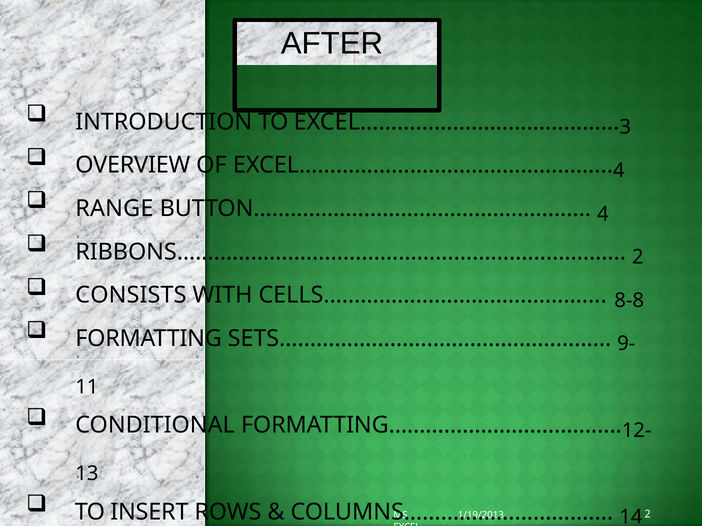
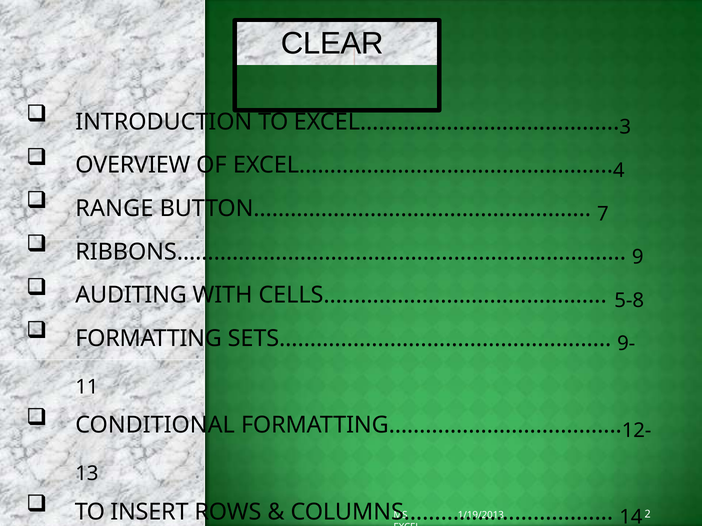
AFTER: AFTER -> CLEAR (332, 43)
BUTTON……………………………………… 4: 4 -> 7 (603, 214)
RIBBONS……………………………………………………………… 2: 2 -> 9 (638, 257)
CONSISTS: CONSISTS -> AUDITING (131, 296)
8-8: 8-8 -> 5-8 (629, 301)
